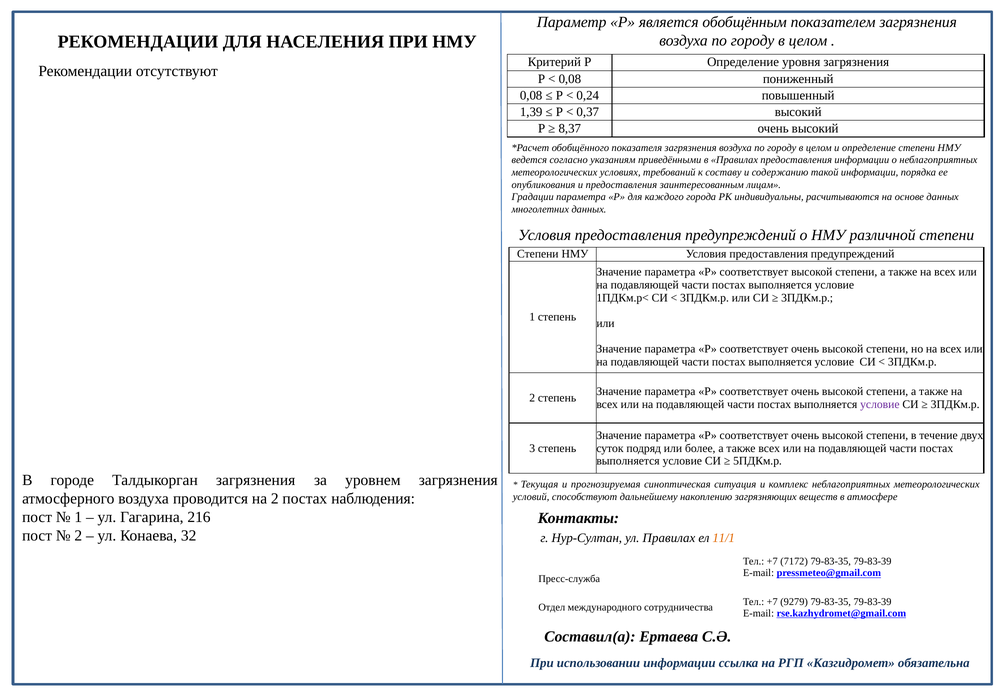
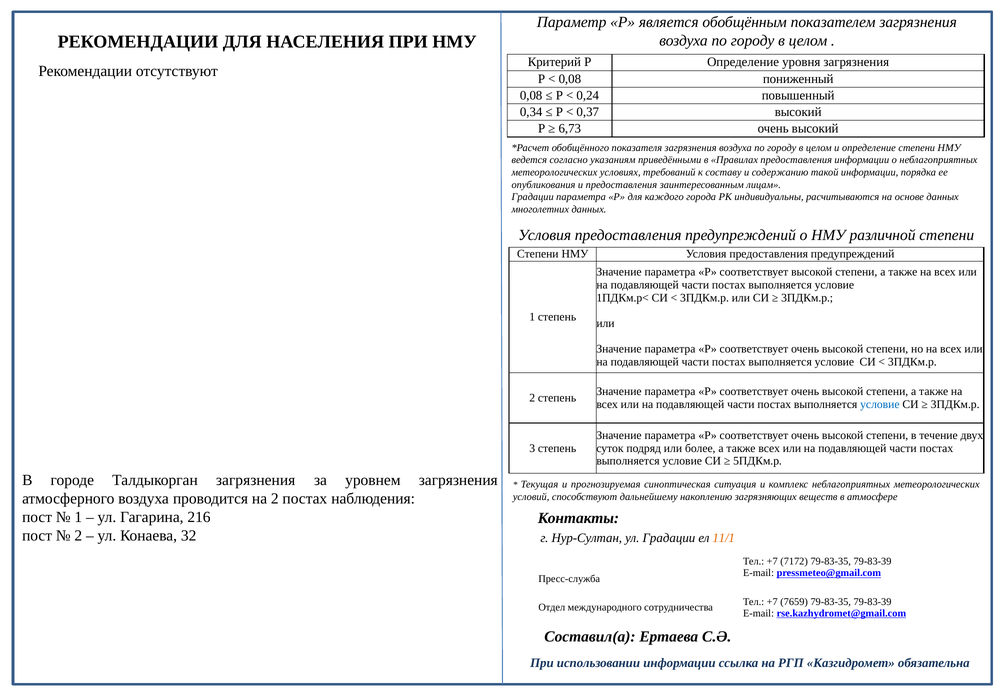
1,39: 1,39 -> 0,34 (531, 112)
8,37: 8,37 -> 6,73 (570, 129)
условие colour: purple -> blue (880, 404)
ул Правилах: Правилах -> Градации (669, 538)
9279: 9279 -> 7659 (794, 602)
